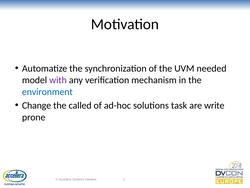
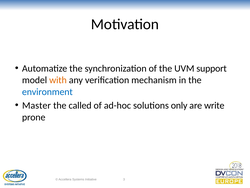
needed: needed -> support (212, 68)
with colour: purple -> orange (58, 80)
Change: Change -> Master (36, 105)
task: task -> only (179, 105)
